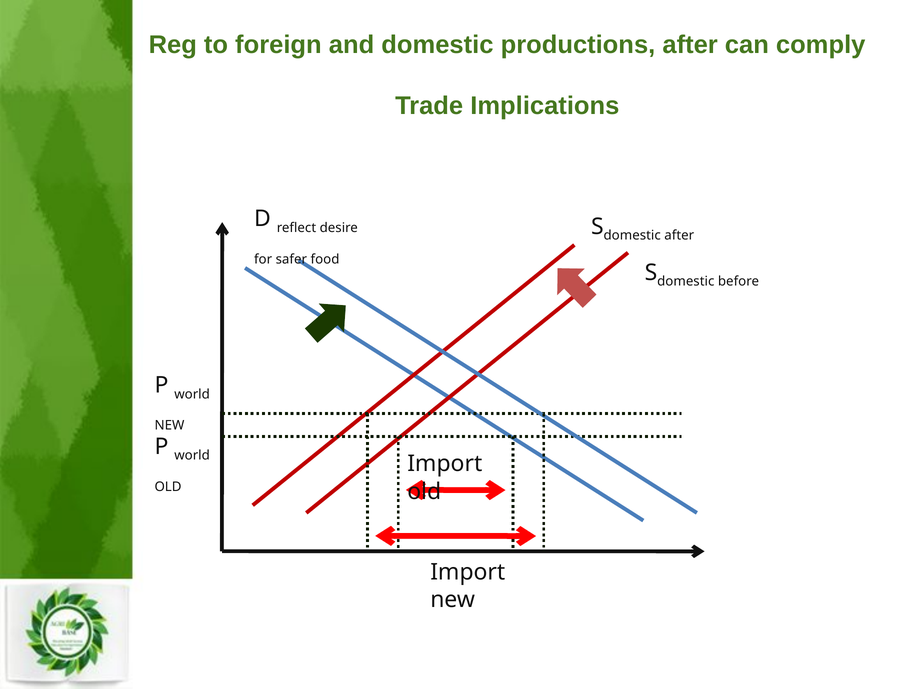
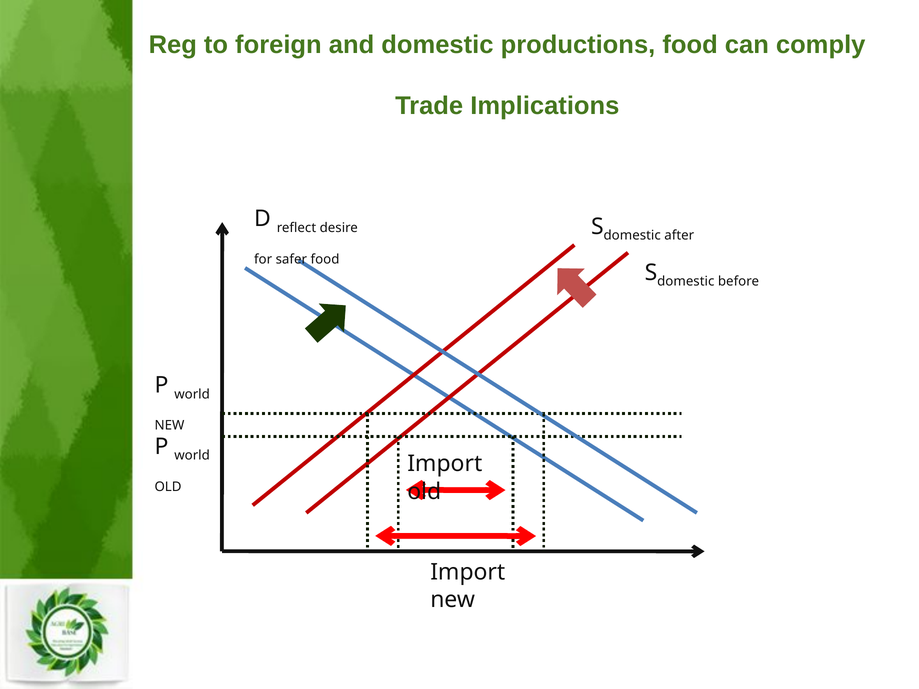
productions after: after -> food (690, 45)
